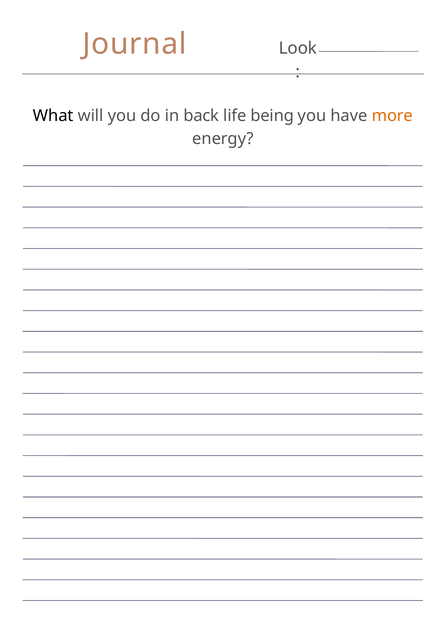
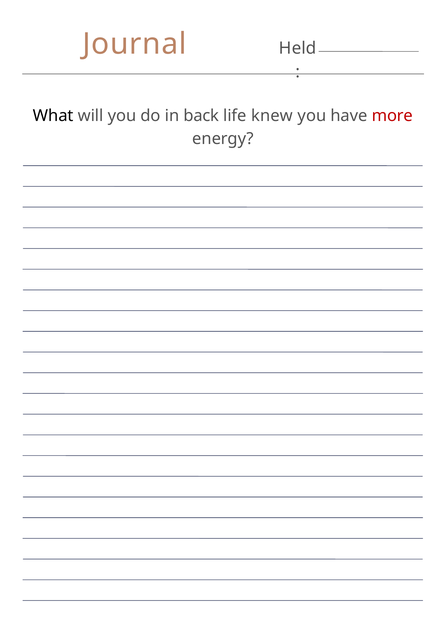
Look: Look -> Held (298, 48)
being: being -> knew (272, 116)
more colour: orange -> red (392, 116)
